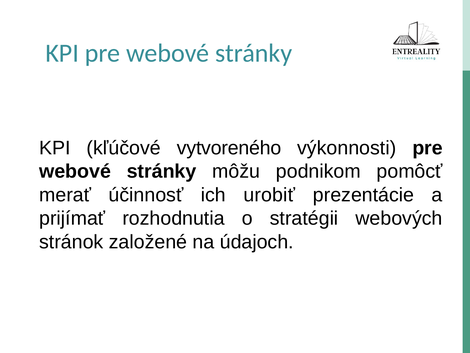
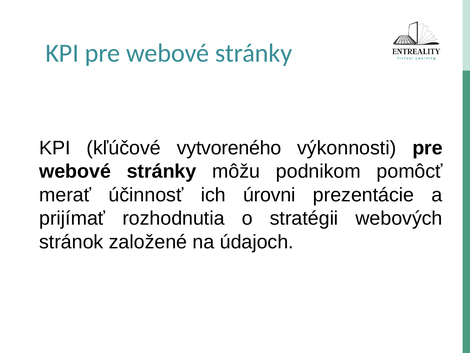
urobiť: urobiť -> úrovni (269, 195)
